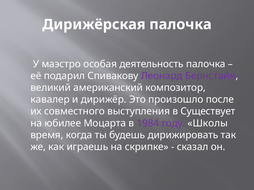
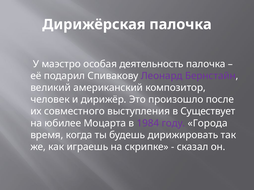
кавалер: кавалер -> человек (50, 100)
Школы: Школы -> Города (208, 123)
